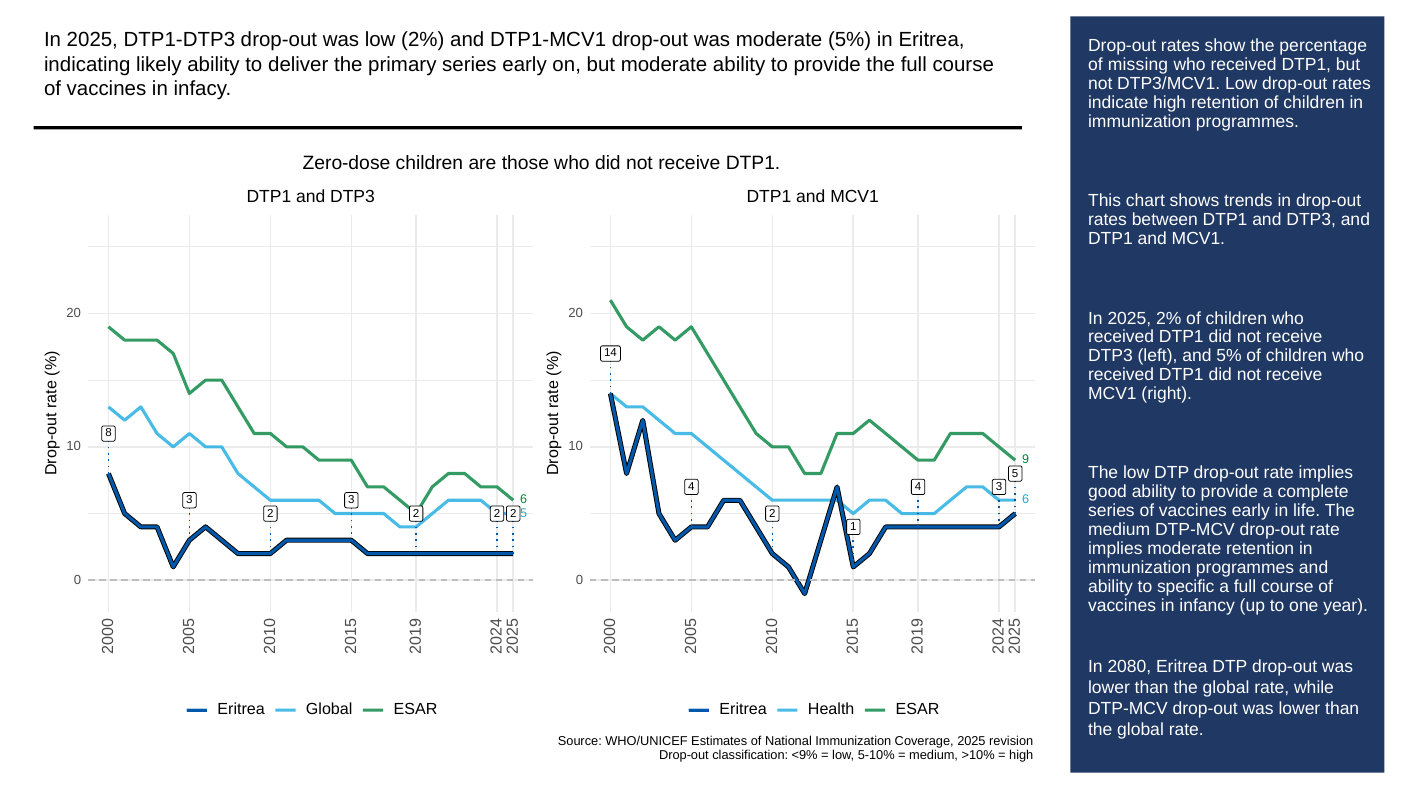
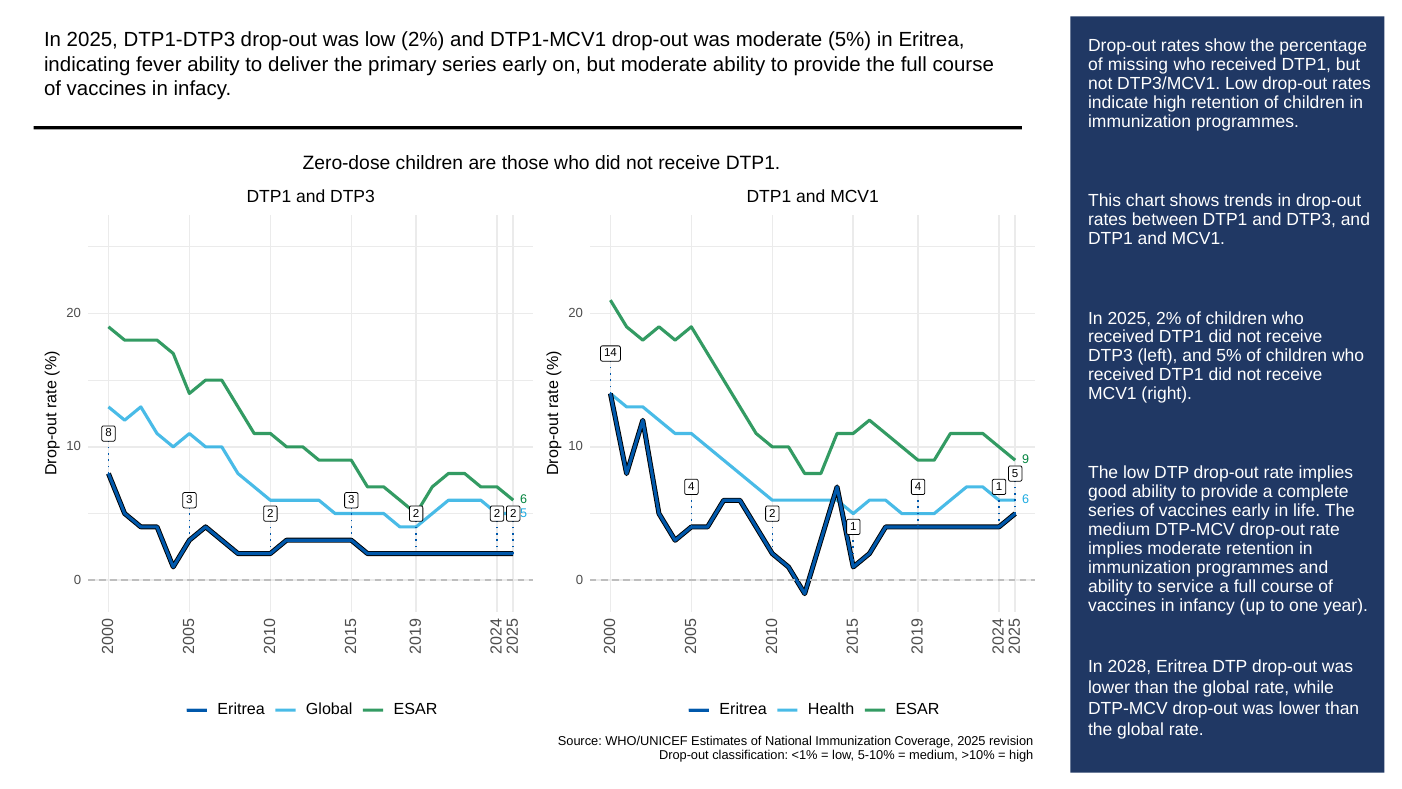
likely: likely -> fever (159, 64)
4 3: 3 -> 1 (999, 486)
specific: specific -> service (1186, 586)
2080: 2080 -> 2028 (1129, 666)
<9%: <9% -> <1% (805, 755)
